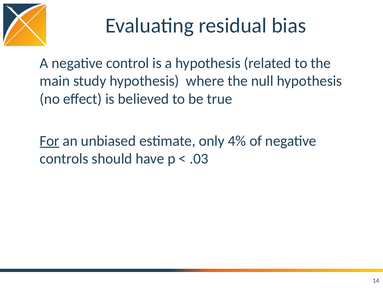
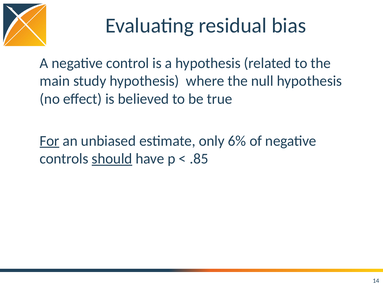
4%: 4% -> 6% (237, 140)
should underline: none -> present (112, 158)
.03: .03 -> .85 (199, 158)
